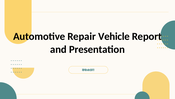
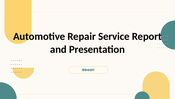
Vehicle: Vehicle -> Service (114, 36)
